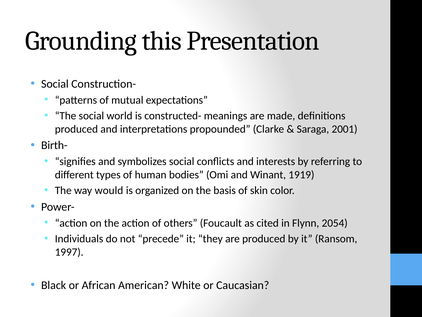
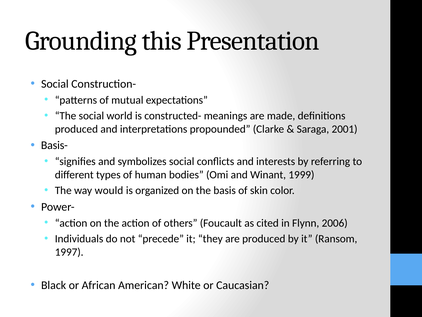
Birth-: Birth- -> Basis- (54, 145)
1919: 1919 -> 1999 (301, 175)
2054: 2054 -> 2006 (335, 223)
